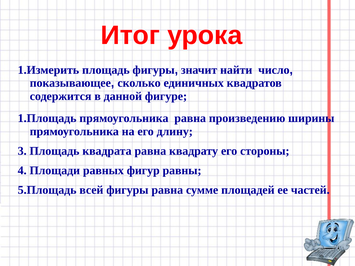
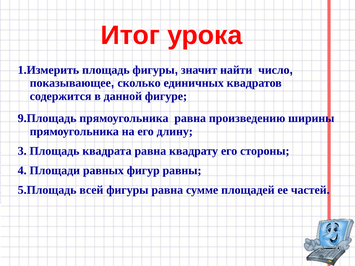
1.Площадь: 1.Площадь -> 9.Площадь (47, 118)
